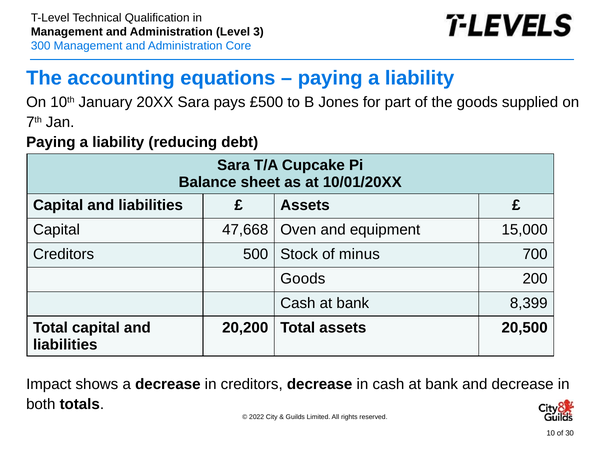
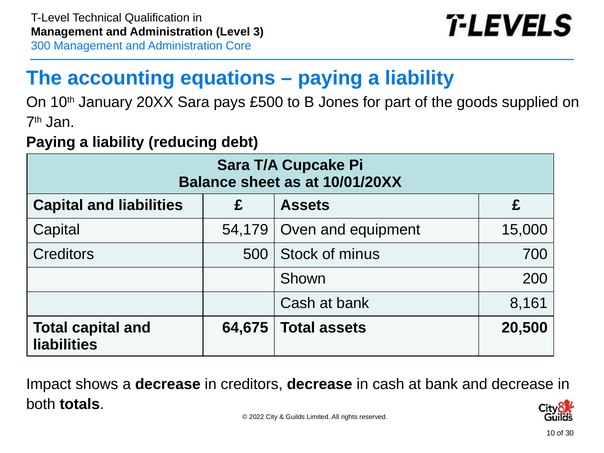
47,668: 47,668 -> 54,179 (245, 230)
Goods: Goods -> Shown (303, 279)
8,399: 8,399 -> 8,161 (529, 303)
20,200: 20,200 -> 64,675 (245, 328)
